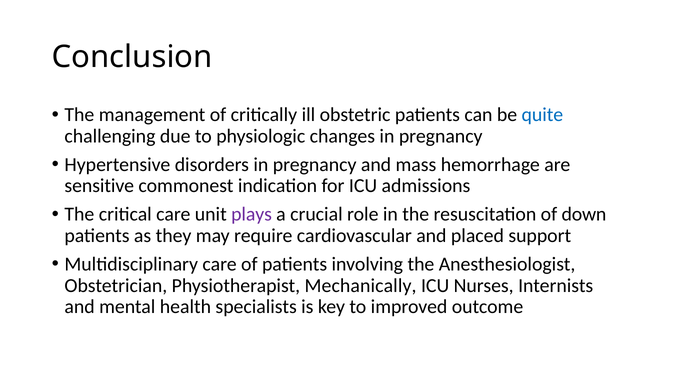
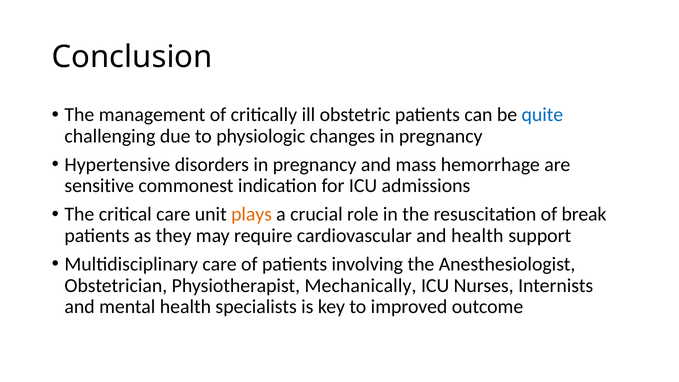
plays colour: purple -> orange (252, 214)
down: down -> break (584, 214)
and placed: placed -> health (477, 236)
